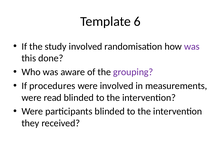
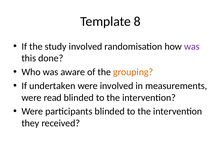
6: 6 -> 8 (137, 21)
grouping colour: purple -> orange (133, 72)
procedures: procedures -> undertaken (52, 86)
